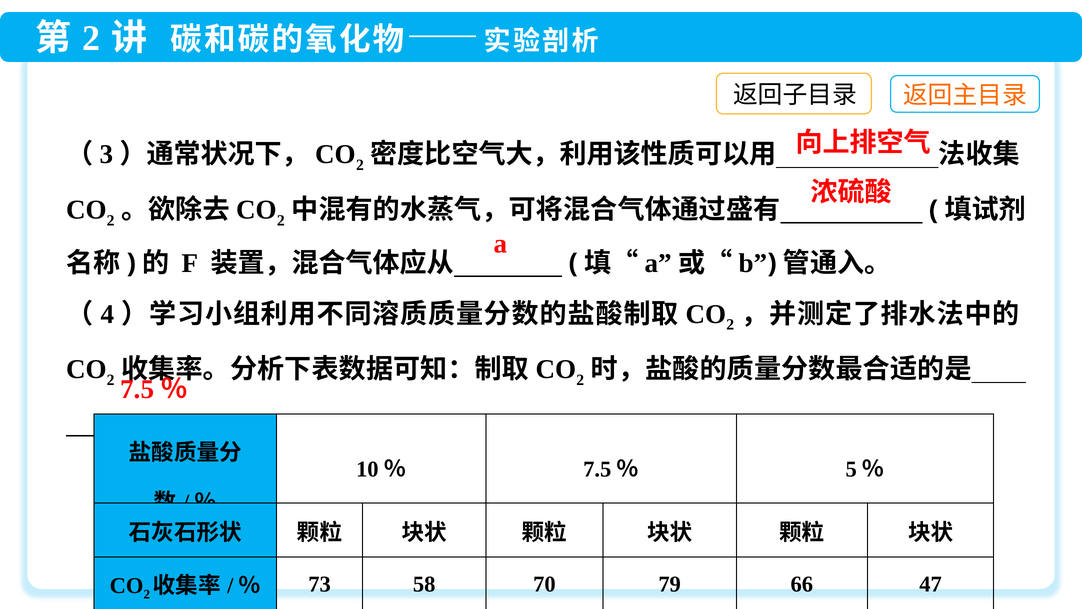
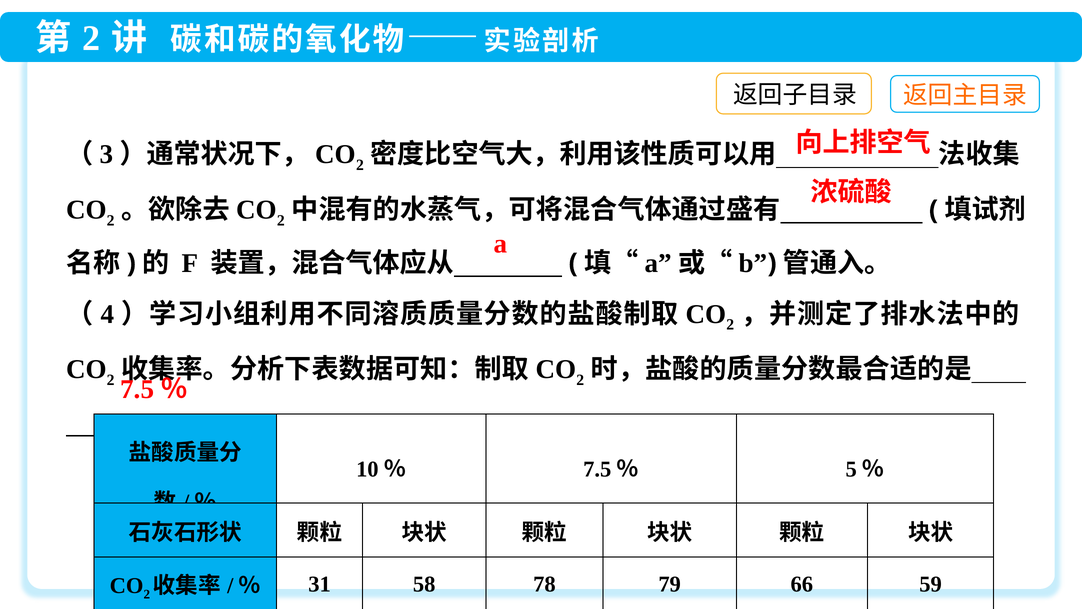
73: 73 -> 31 (320, 584)
70: 70 -> 78 (544, 584)
47: 47 -> 59 (931, 584)
